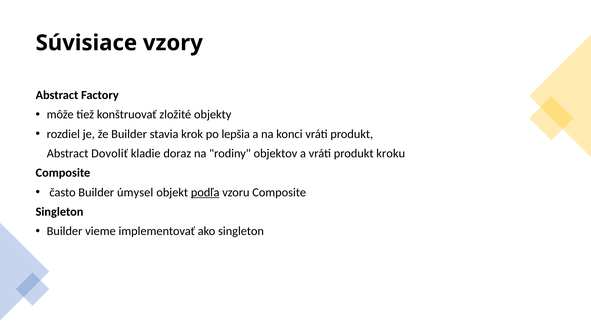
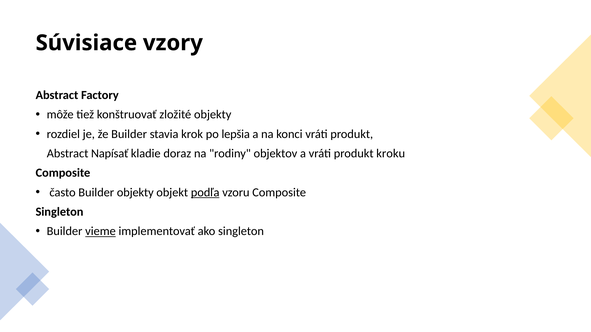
Dovoliť: Dovoliť -> Napísať (110, 154)
Builder úmysel: úmysel -> objekty (135, 193)
vieme underline: none -> present (100, 232)
